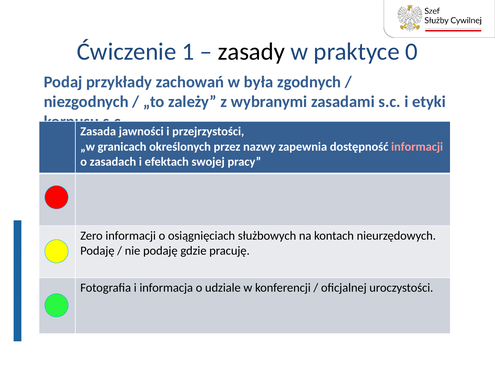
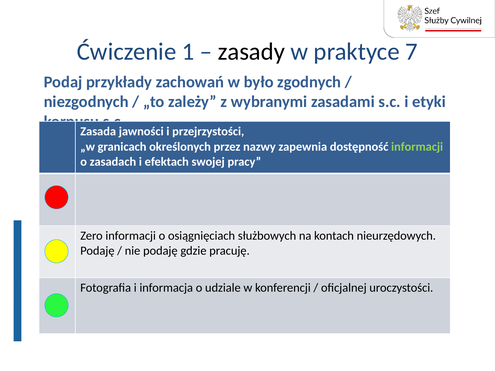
0: 0 -> 7 (412, 52)
była: była -> było (259, 82)
informacji colour: pink -> light green (417, 147)
